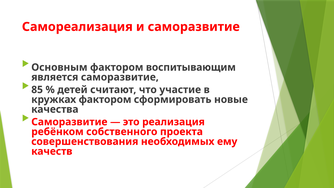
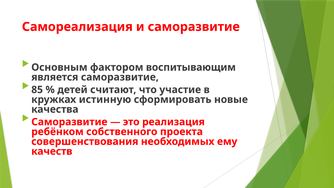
кружках фактором: фактором -> истинную (105, 99)
